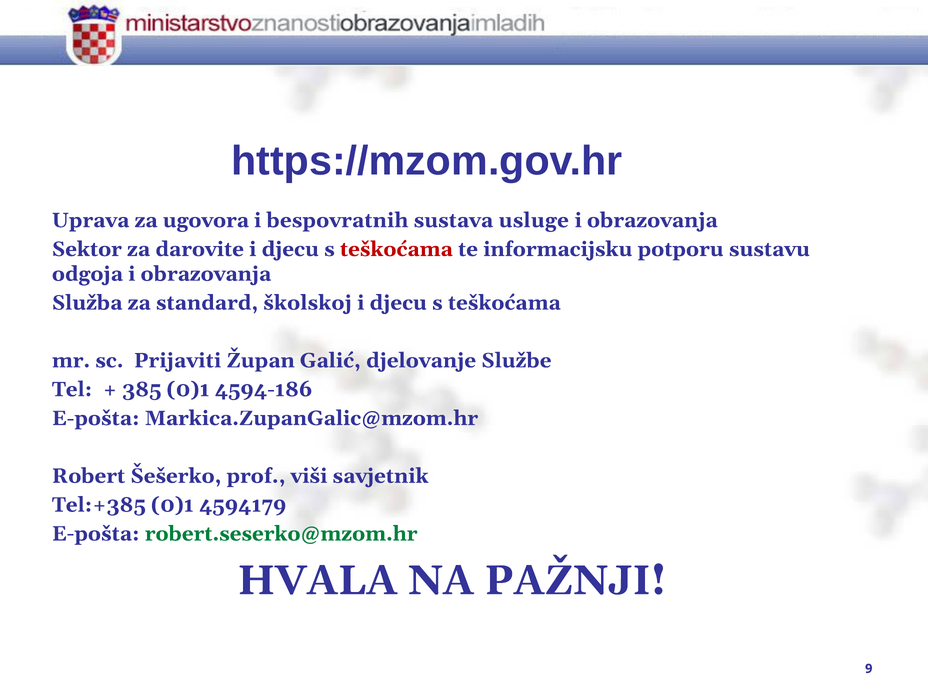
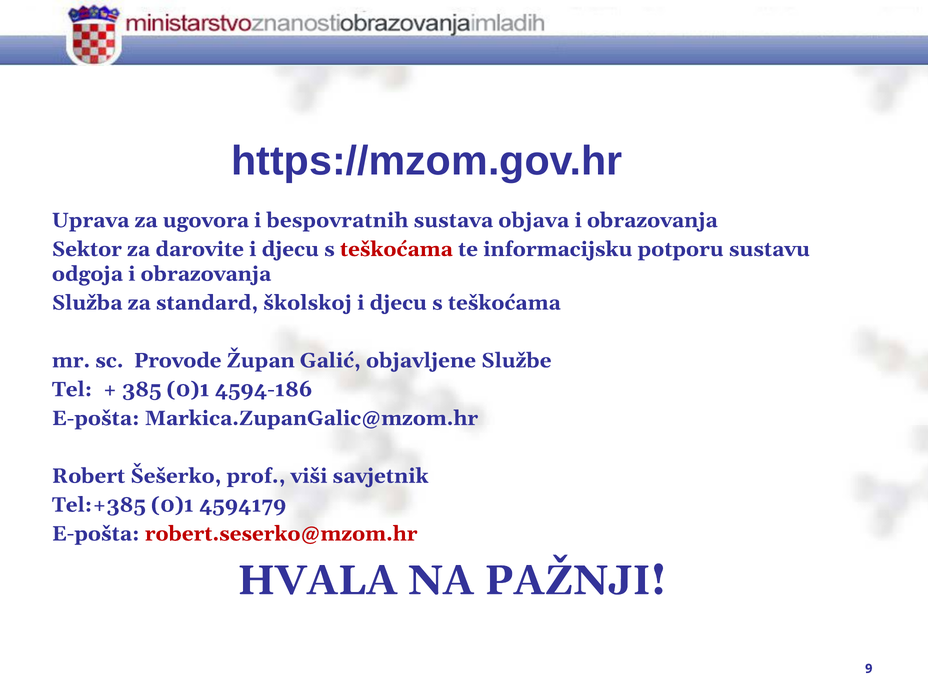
usluge: usluge -> objava (534, 220)
Prijaviti: Prijaviti -> Provode (178, 361)
djelovanje: djelovanje -> objavljene (421, 361)
robert.seserko@mzom.hr colour: green -> red (281, 534)
